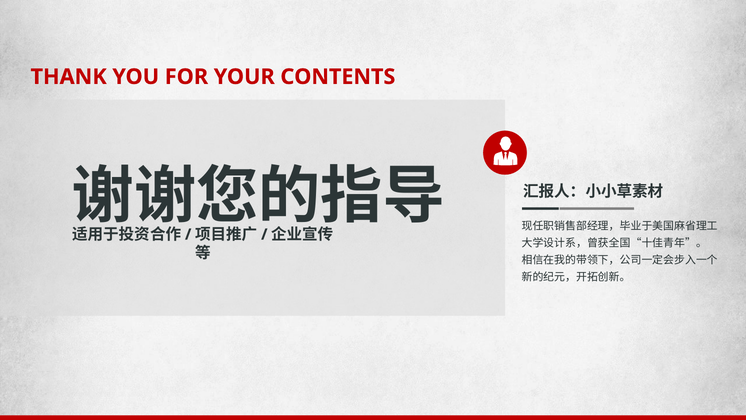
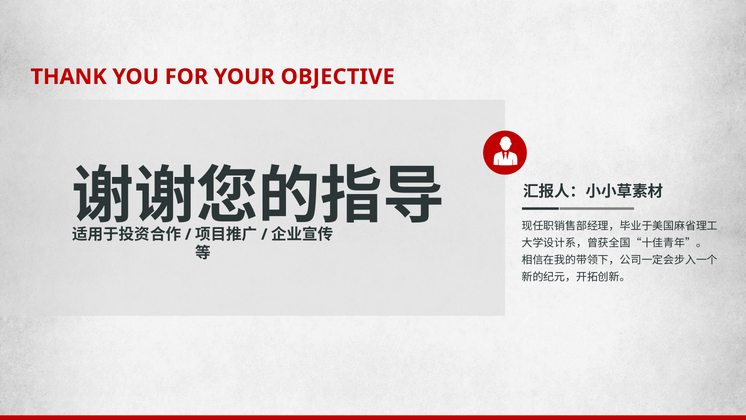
CONTENTS: CONTENTS -> OBJECTIVE (338, 77)
